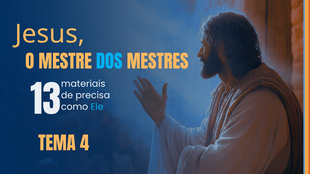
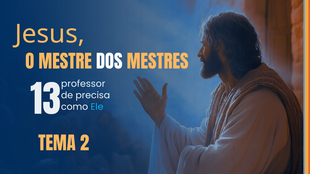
DOS colour: light blue -> white (109, 63)
materiais: materiais -> professor (83, 84)
4: 4 -> 2 (85, 145)
